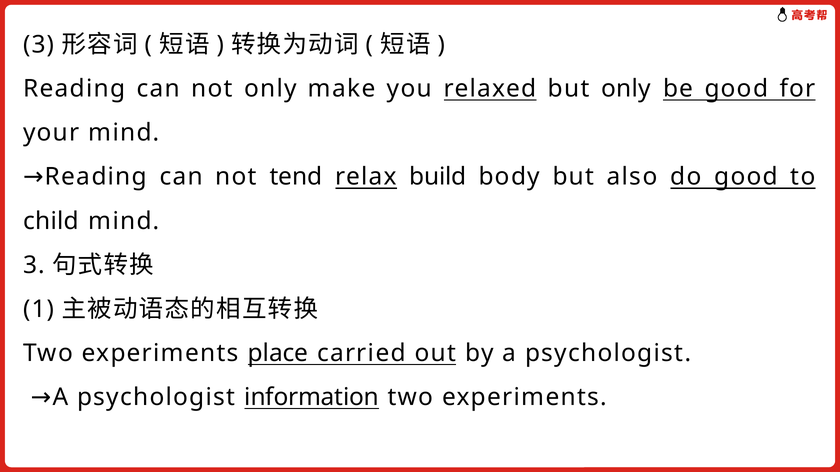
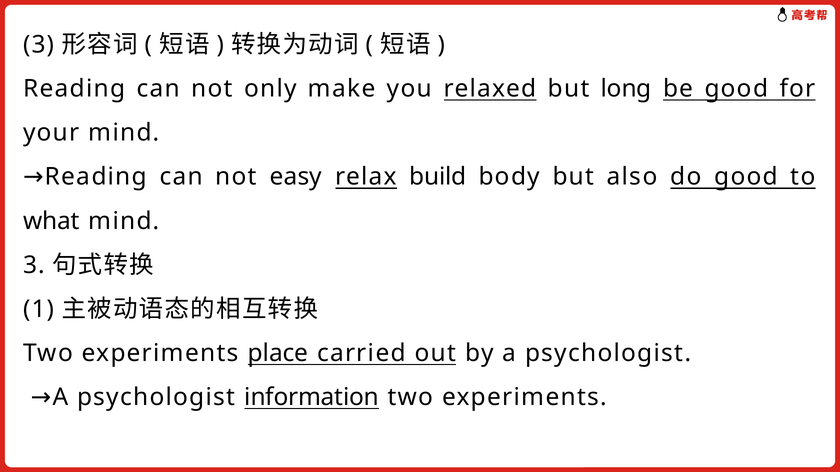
but only: only -> long (626, 89)
tend: tend -> easy (296, 177)
child: child -> what (51, 221)
